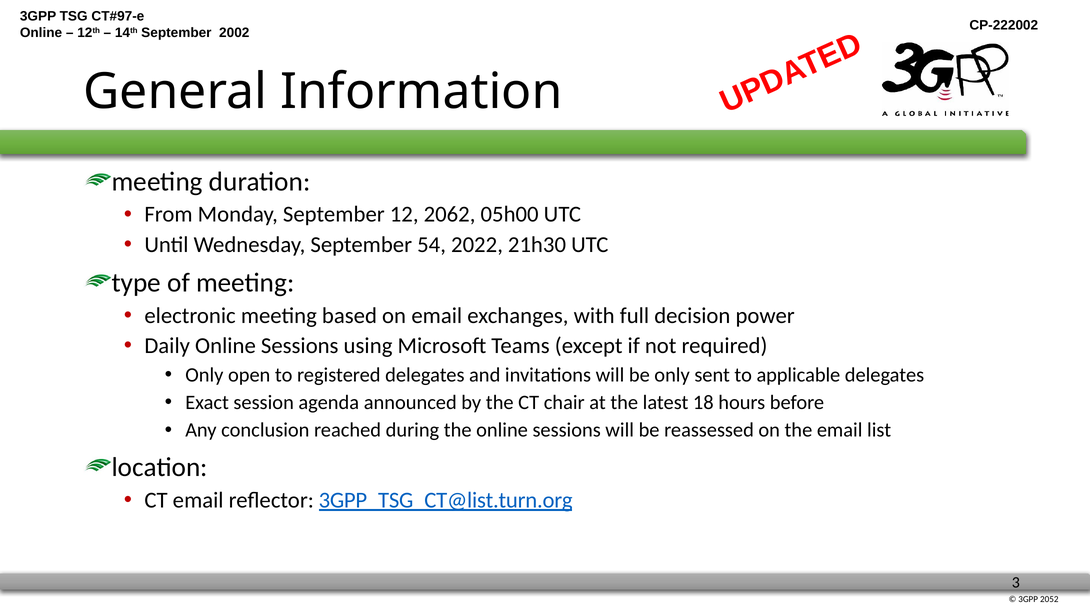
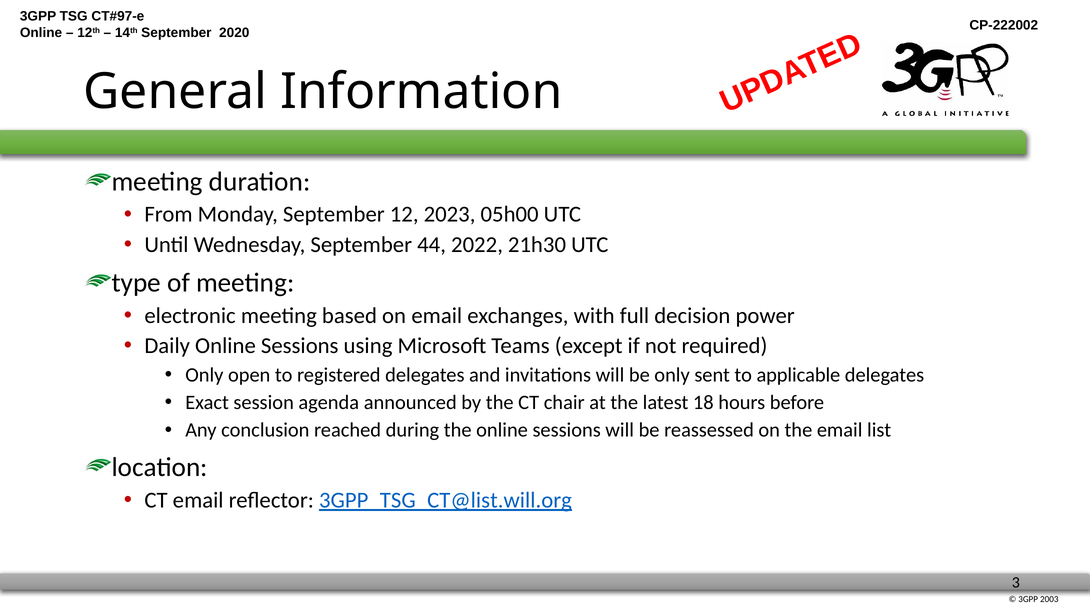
2002: 2002 -> 2020 (234, 33)
2062: 2062 -> 2023 (450, 215)
54: 54 -> 44 (432, 245)
3GPP_TSG_CT@list.turn.org: 3GPP_TSG_CT@list.turn.org -> 3GPP_TSG_CT@list.will.org (446, 500)
2052: 2052 -> 2003 (1049, 600)
